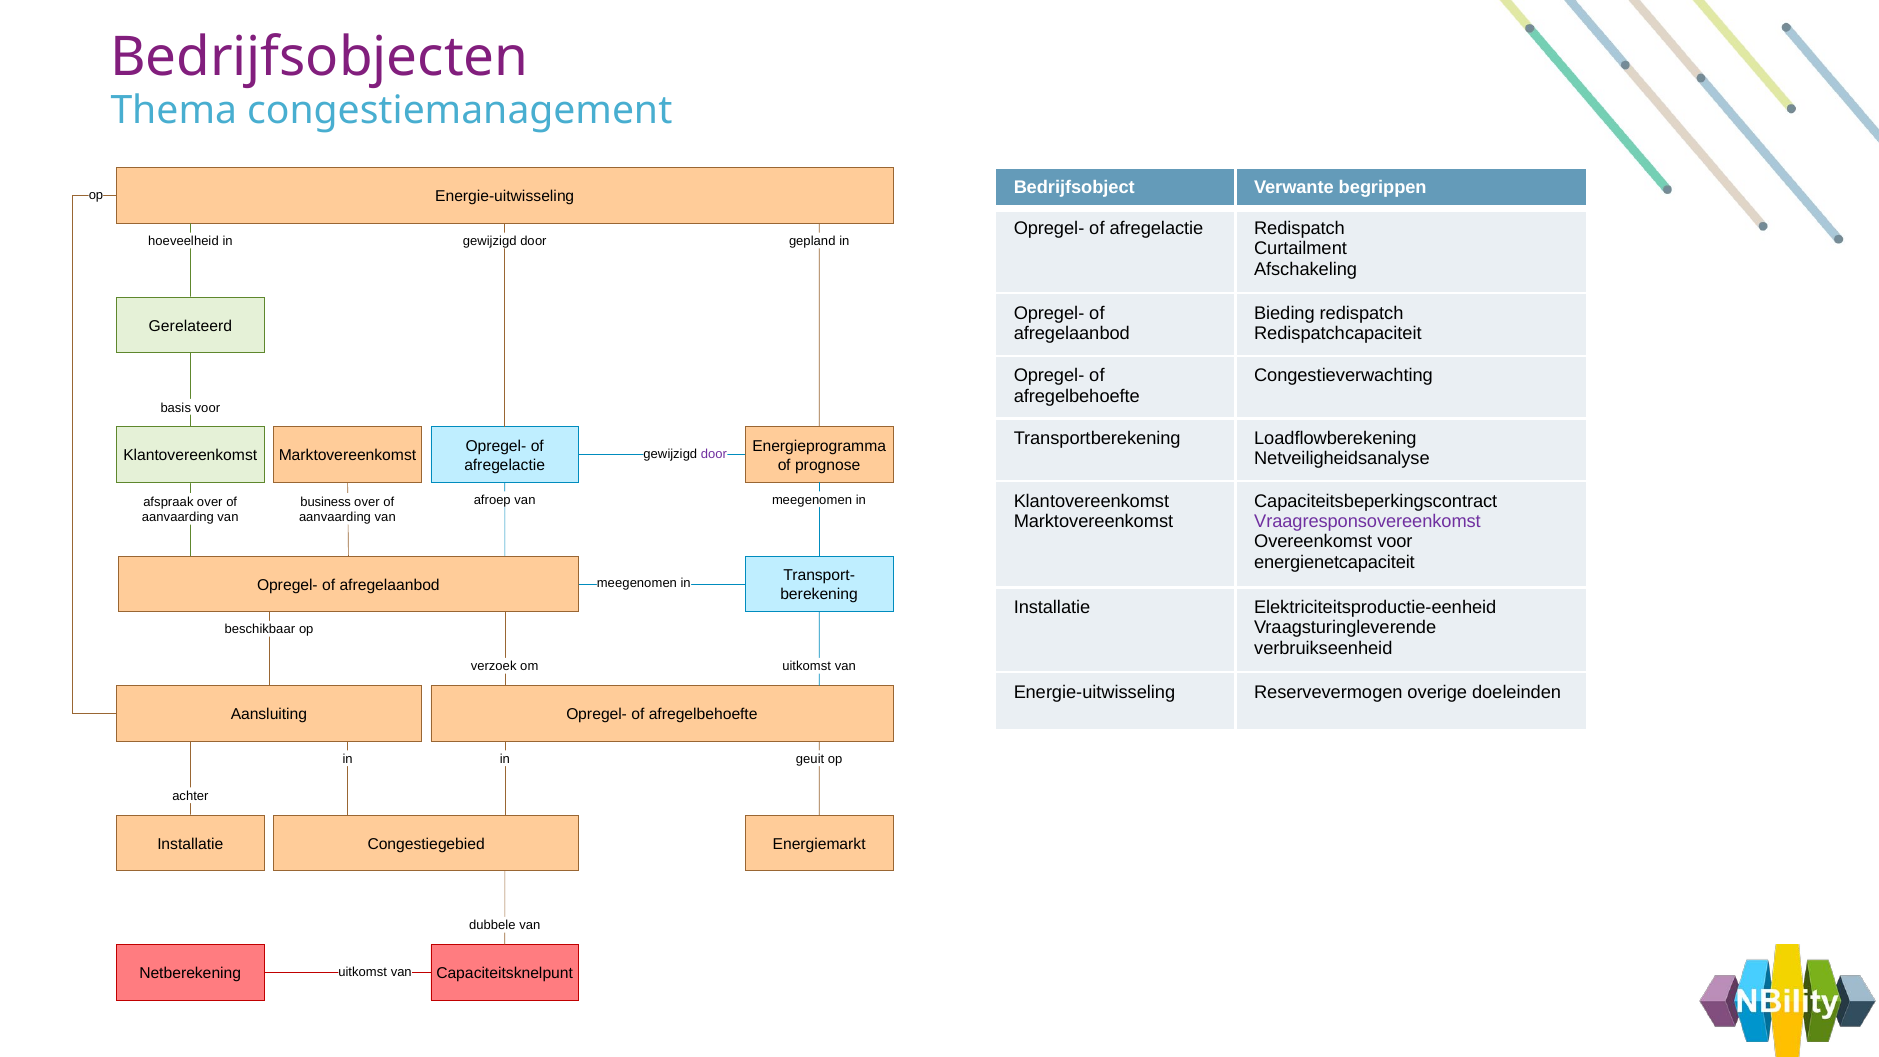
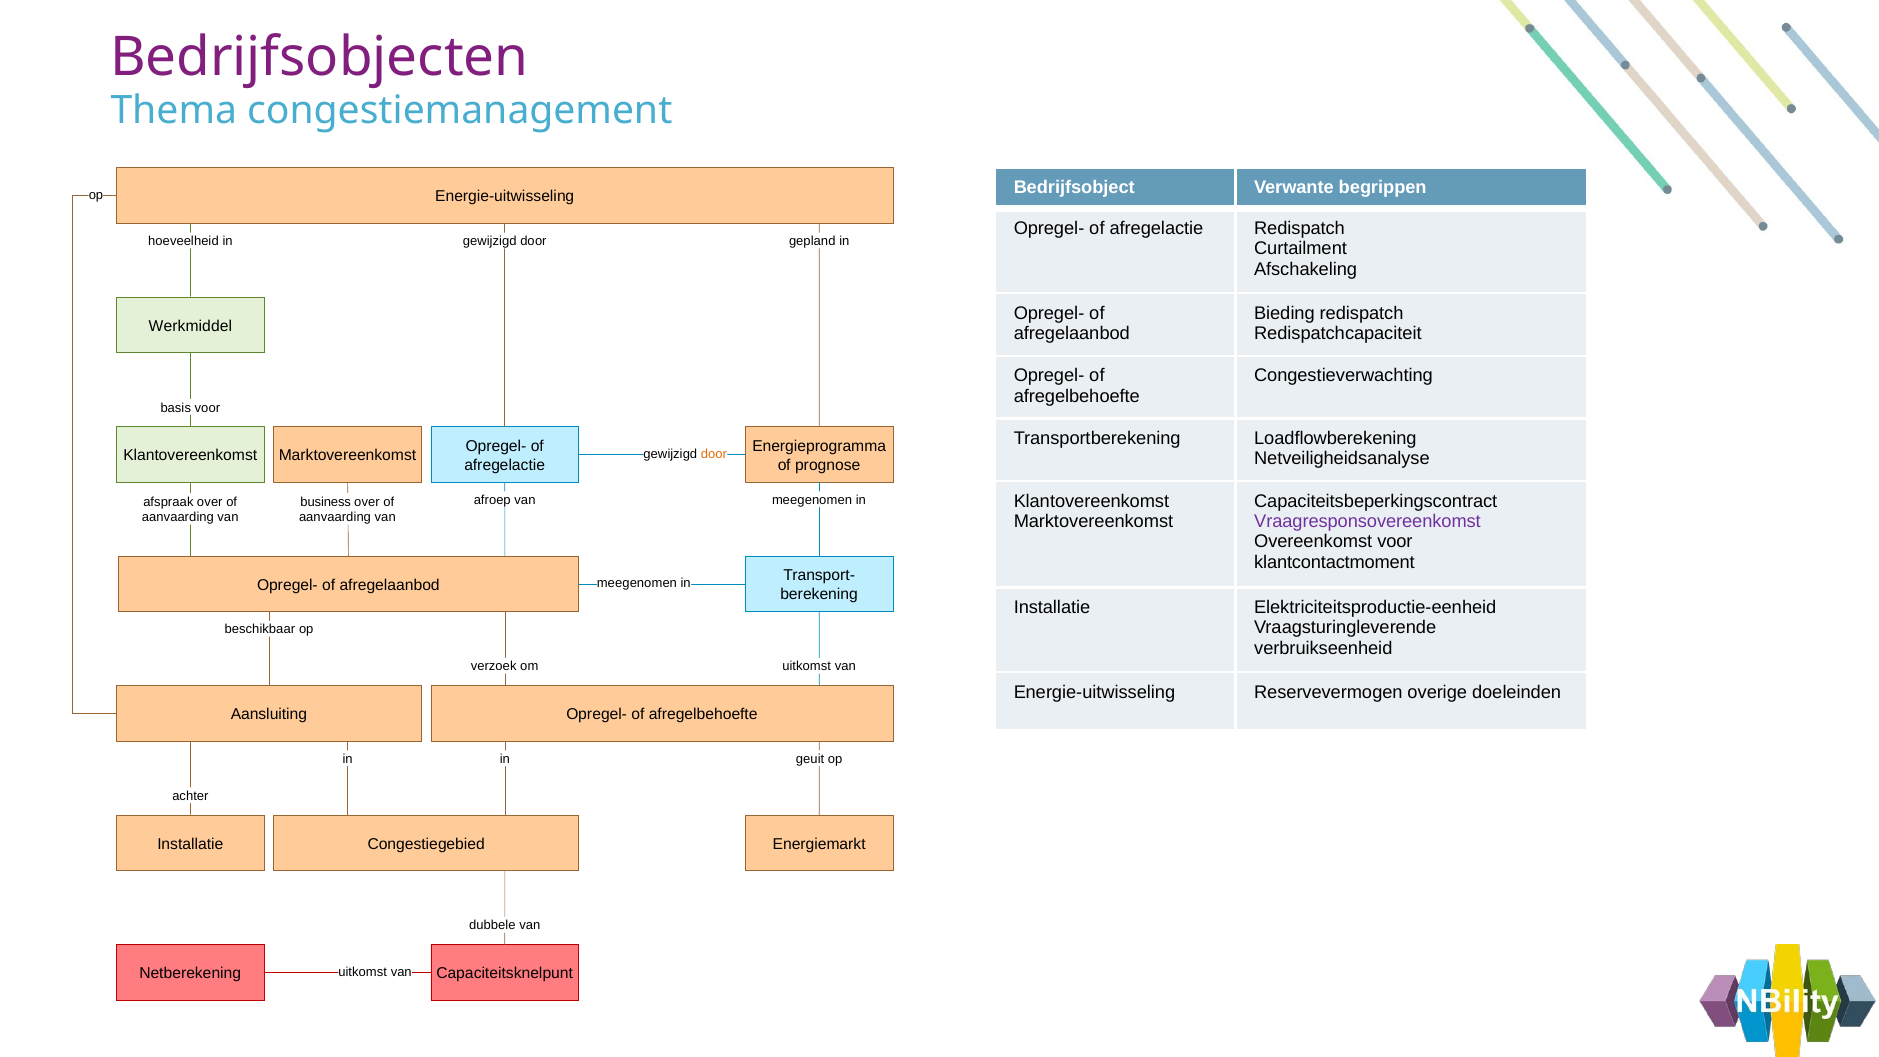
Gerelateerd: Gerelateerd -> Werkmiddel (190, 326)
door colour: purple -> orange (714, 454)
energienetcapaciteit: energienetcapaciteit -> klantcontactmoment (1334, 562)
